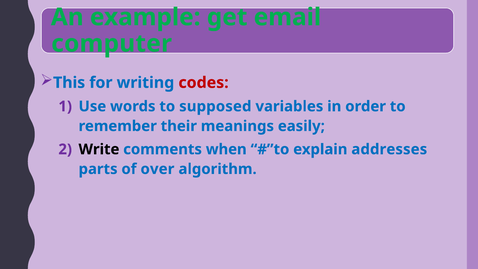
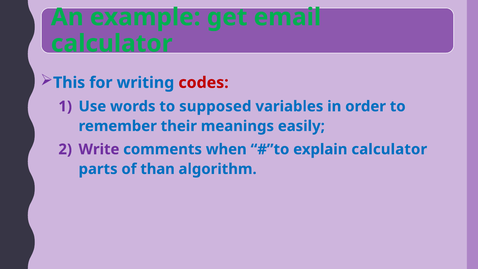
computer: computer -> calculator (112, 44)
Write colour: black -> purple (99, 149)
explain addresses: addresses -> calculator (389, 149)
over: over -> than (158, 169)
